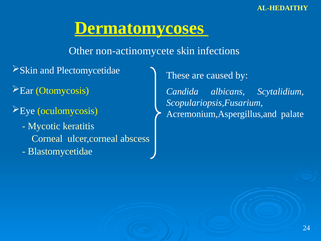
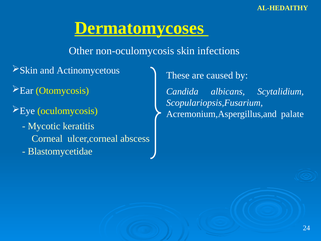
non-actinomycete: non-actinomycete -> non-oculomycosis (135, 51)
Plectomycetidae: Plectomycetidae -> Actinomycetous (88, 70)
